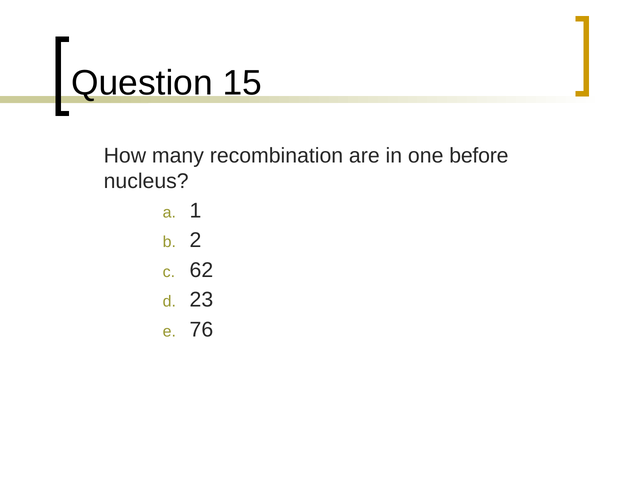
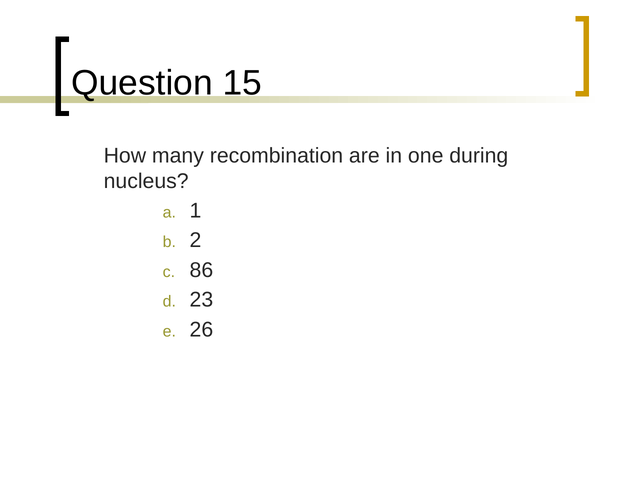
before: before -> during (479, 155)
62: 62 -> 86 (201, 270)
76: 76 -> 26 (201, 329)
